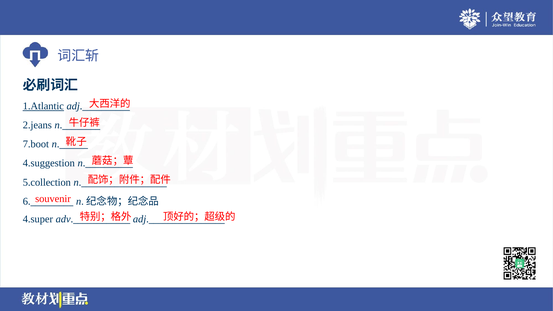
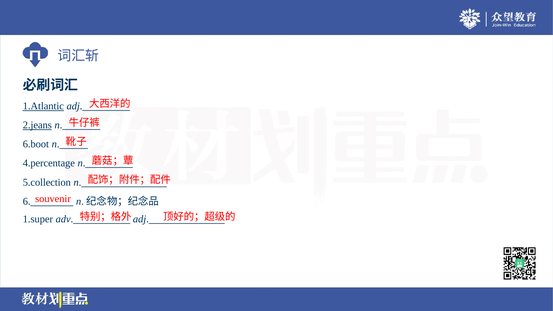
2.jeans underline: none -> present (37, 125)
7.boot: 7.boot -> 6.boot (36, 144)
4.suggestion: 4.suggestion -> 4.percentage (49, 163)
4.super: 4.super -> 1.super (38, 219)
